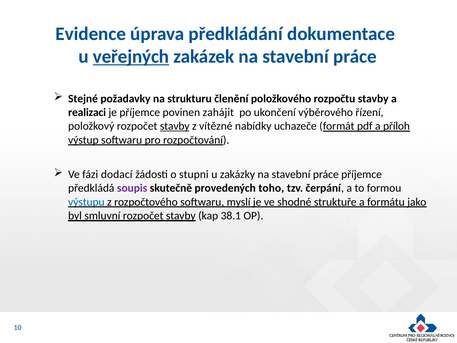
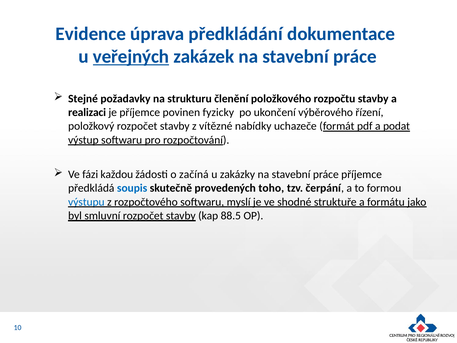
zahájit: zahájit -> fyzicky (218, 112)
stavby underline: present -> none (175, 126)
příloh: příloh -> podat (397, 126)
dodací: dodací -> každou (117, 174)
stupni: stupni -> začíná (194, 174)
soupis colour: purple -> blue (132, 188)
38.1: 38.1 -> 88.5 (231, 215)
